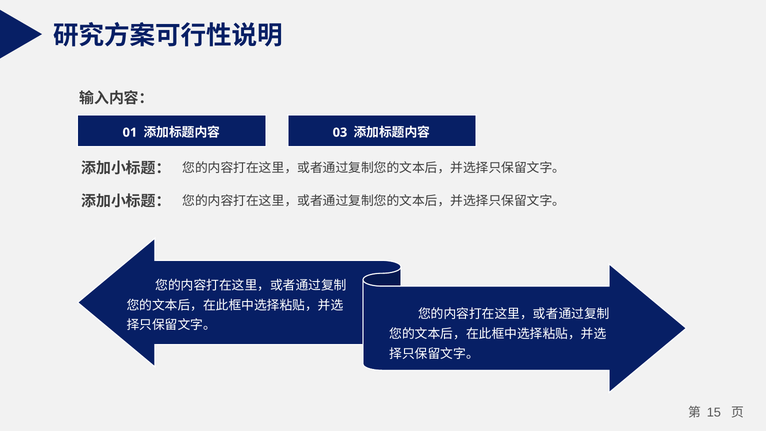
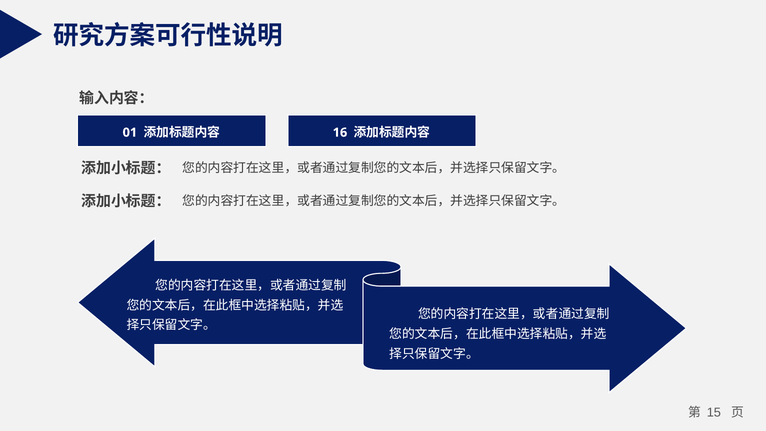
03: 03 -> 16 (340, 132)
